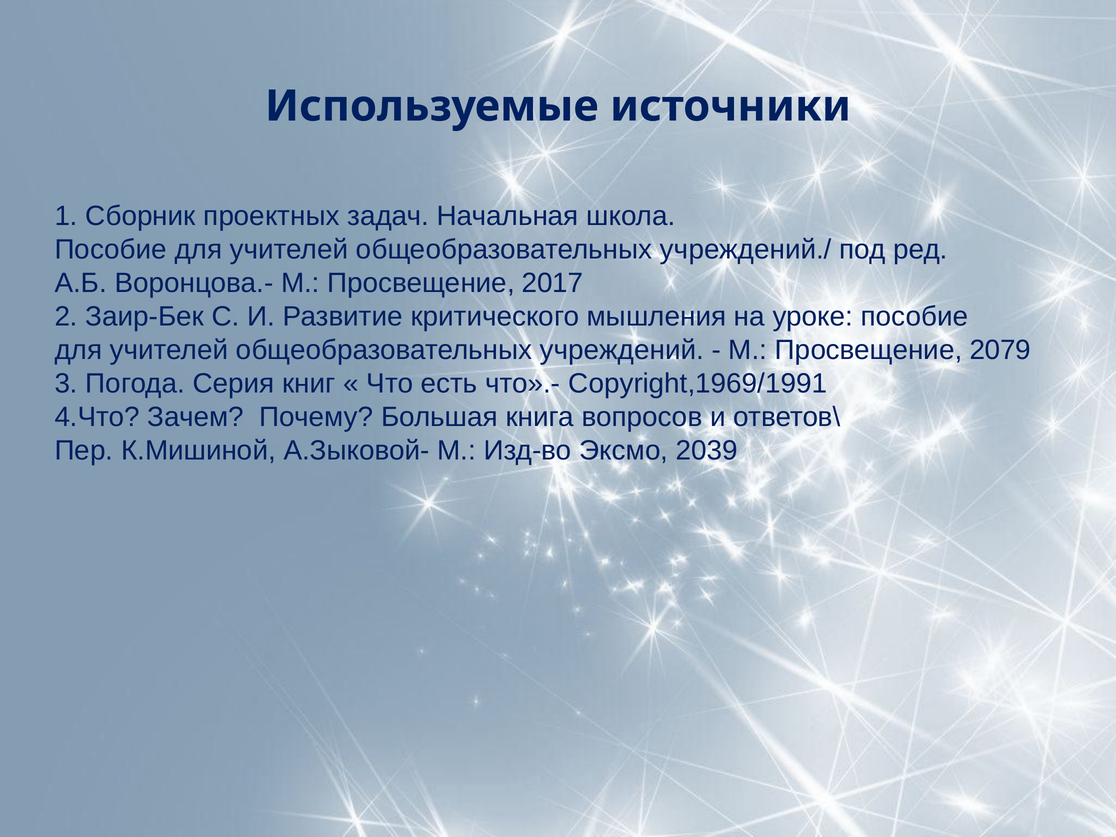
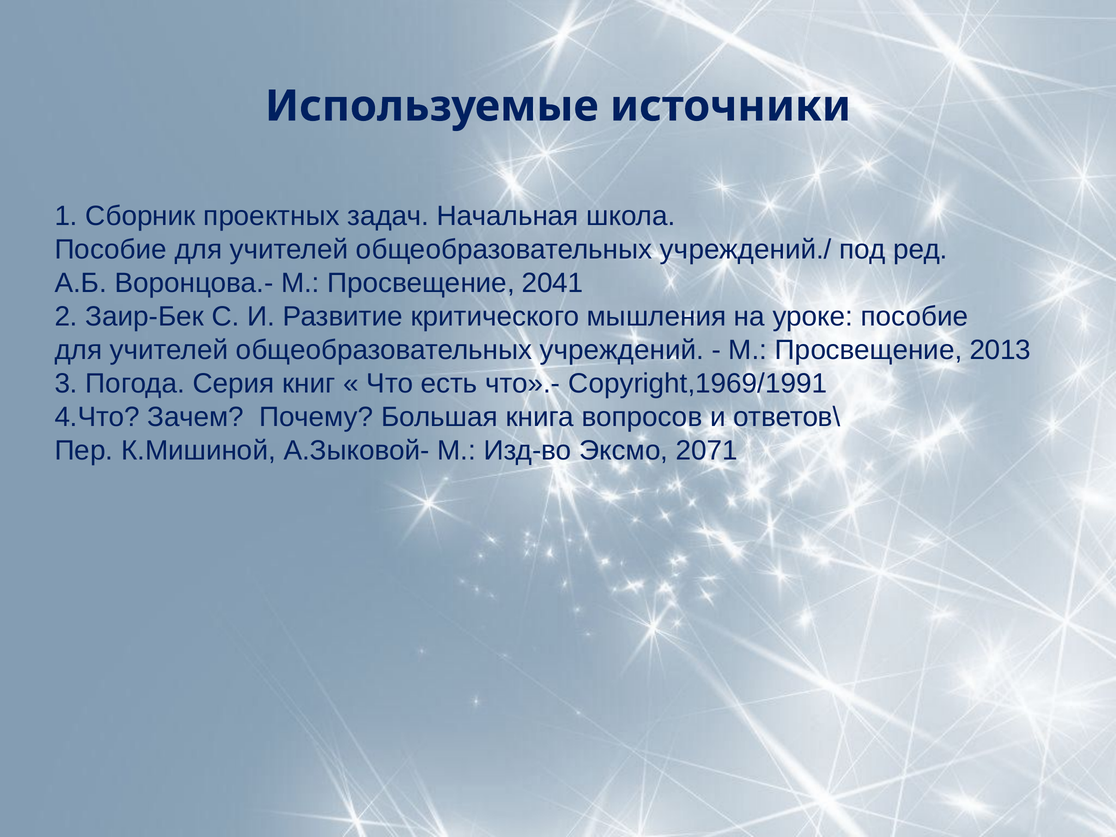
2017: 2017 -> 2041 (553, 283)
2079: 2079 -> 2013 (1000, 350)
2039: 2039 -> 2071 (707, 450)
